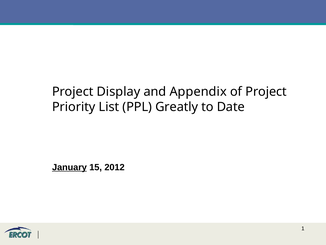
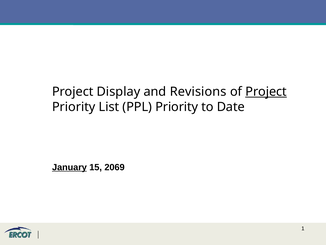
Appendix: Appendix -> Revisions (198, 91)
Project underline: none -> present (266, 91)
PPL Greatly: Greatly -> Priority (177, 107)
2012: 2012 -> 2069 (115, 167)
